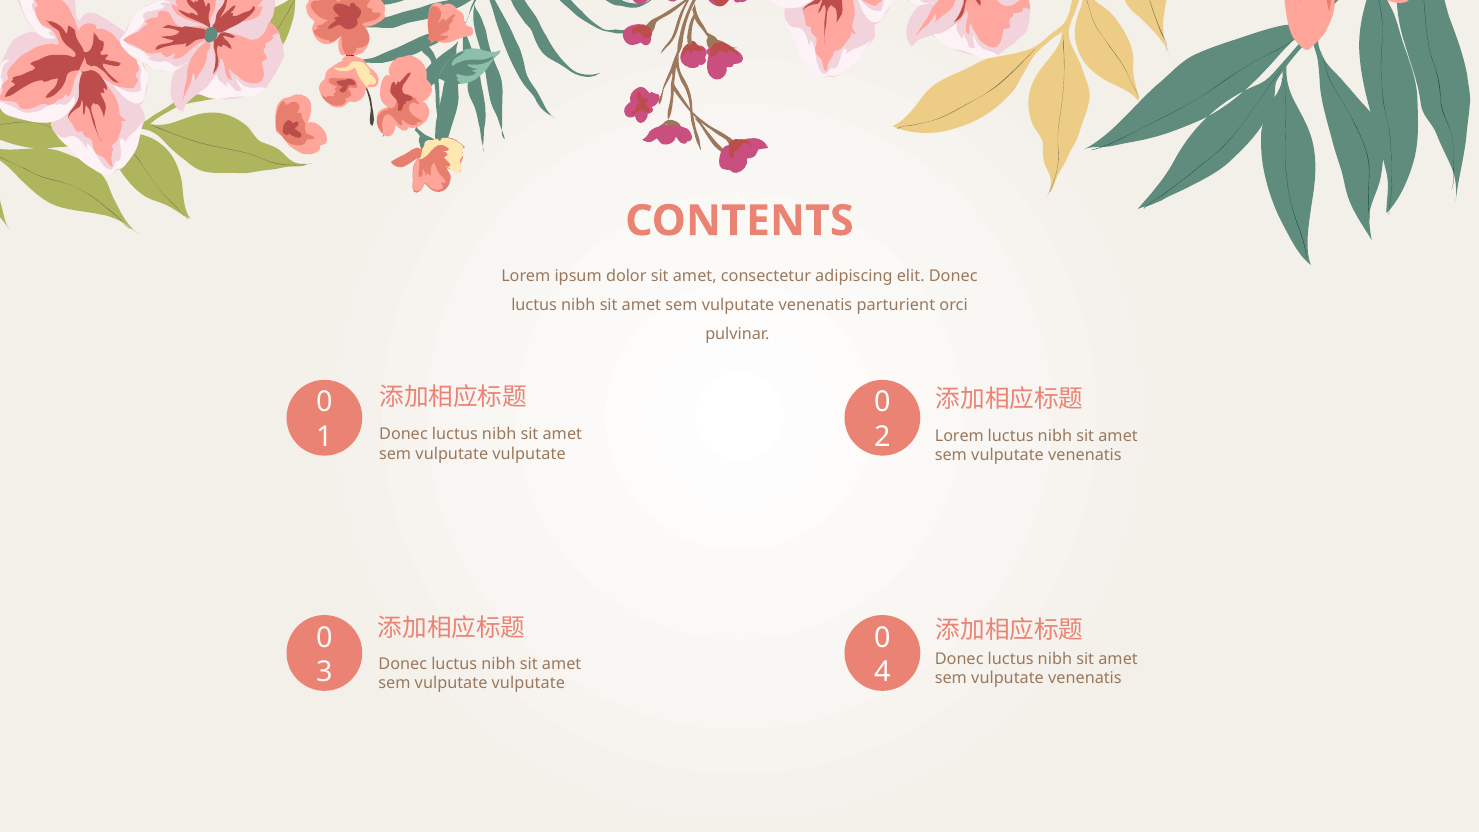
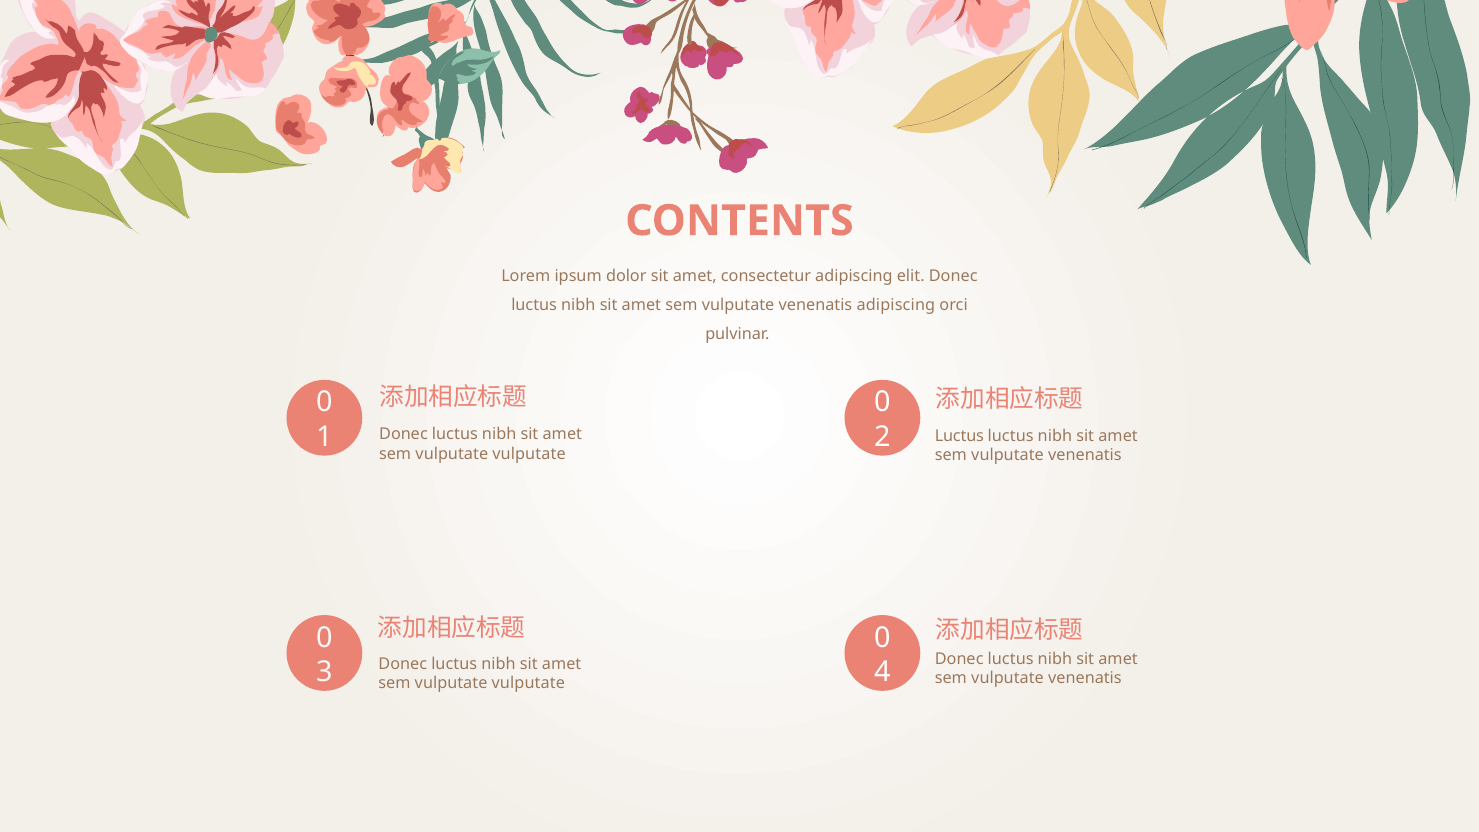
venenatis parturient: parturient -> adipiscing (896, 305)
Lorem: Lorem -> Luctus (959, 436)
